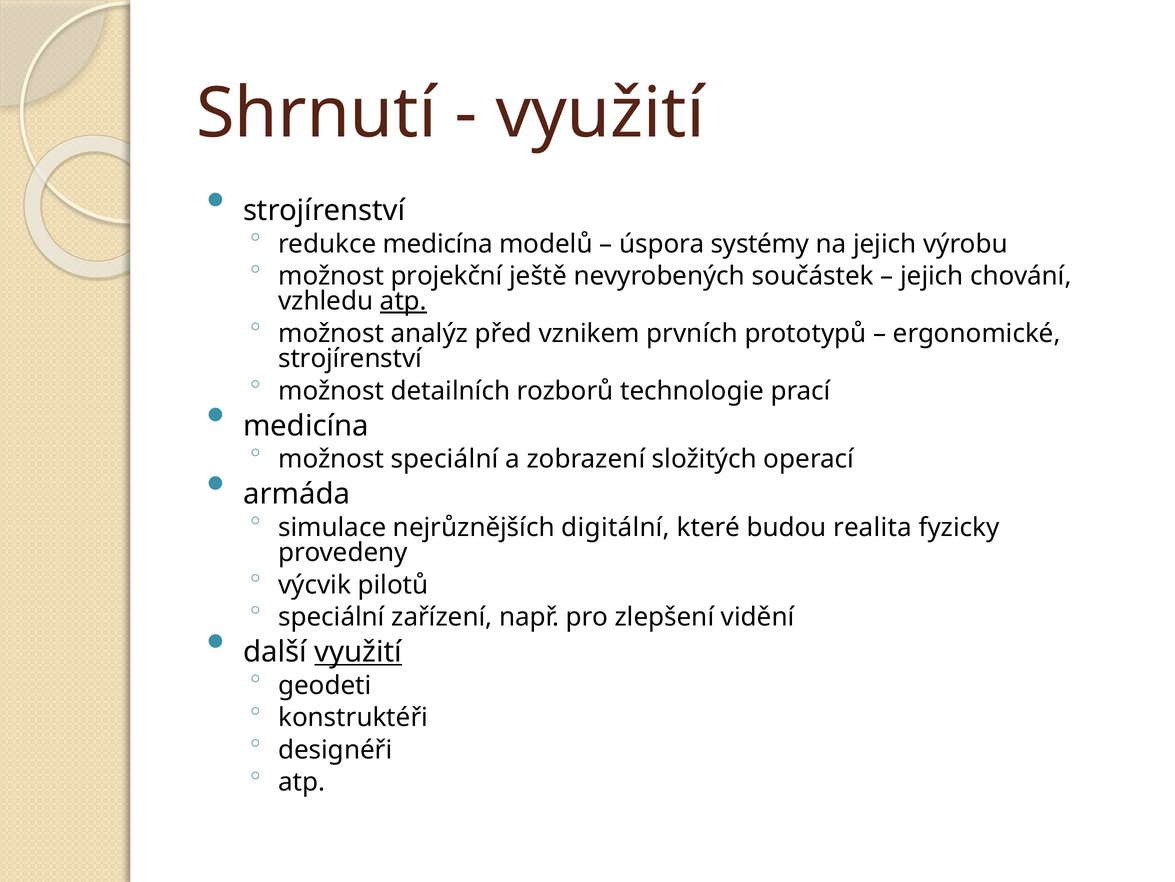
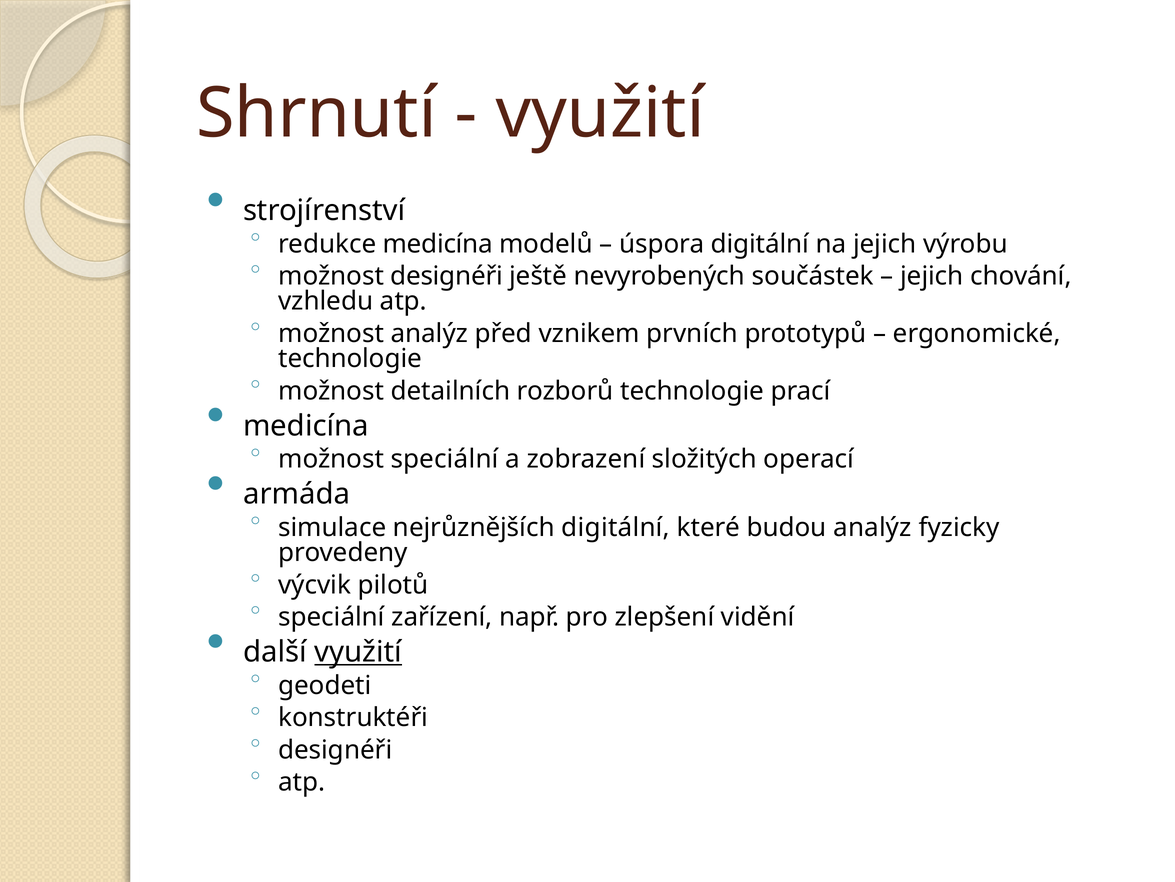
úspora systémy: systémy -> digitální (760, 244)
možnost projekční: projekční -> designéři (447, 276)
atp underline: present -> none (403, 301)
strojírenství: strojírenství -> technologie (350, 358)
budou realita: realita -> analýz (872, 527)
